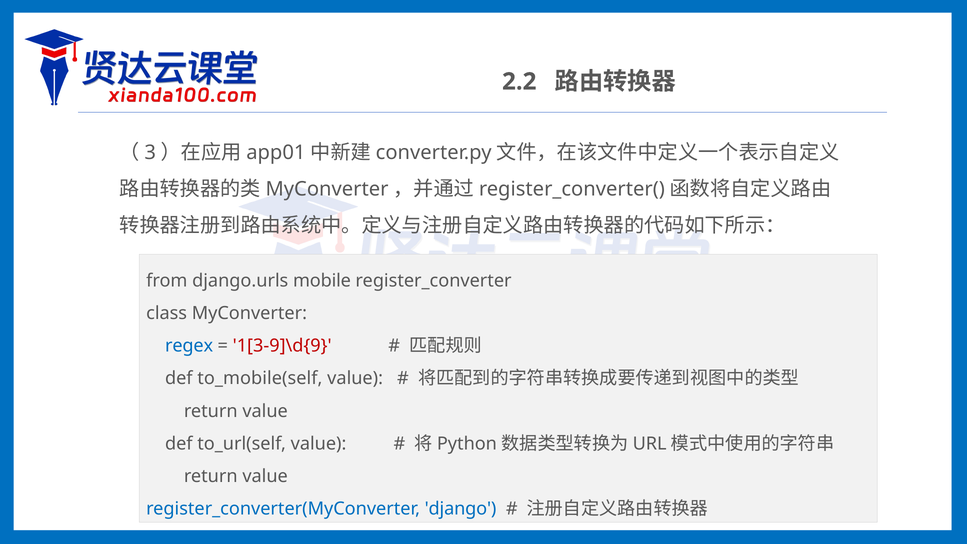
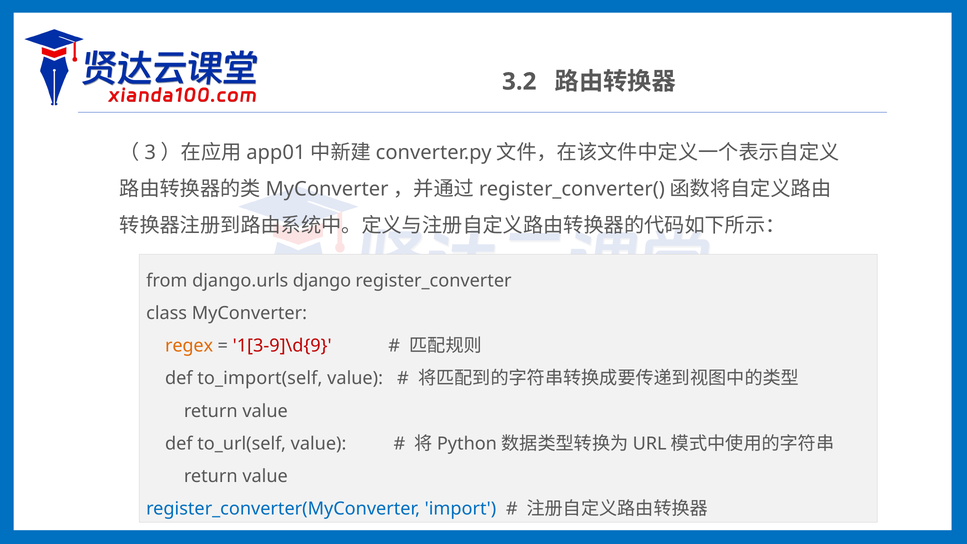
2.2: 2.2 -> 3.2 (519, 82)
mobile: mobile -> django (322, 281)
regex colour: blue -> orange (189, 346)
to_mobile(self: to_mobile(self -> to_import(self (260, 379)
django: django -> import (460, 509)
